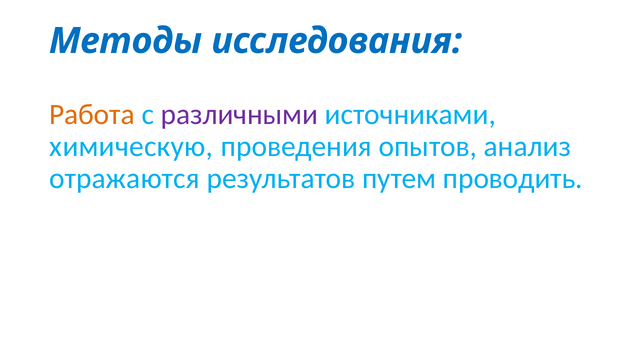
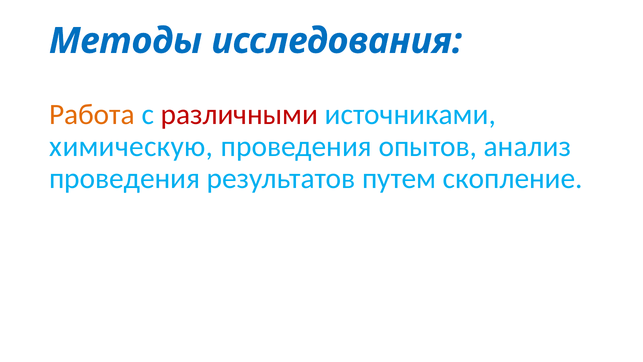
различными colour: purple -> red (239, 114)
отражаются: отражаются -> проведения (125, 178)
проводить: проводить -> скопление (513, 178)
